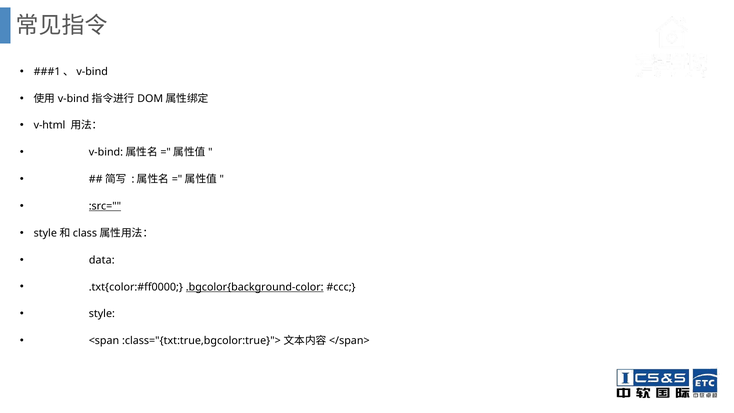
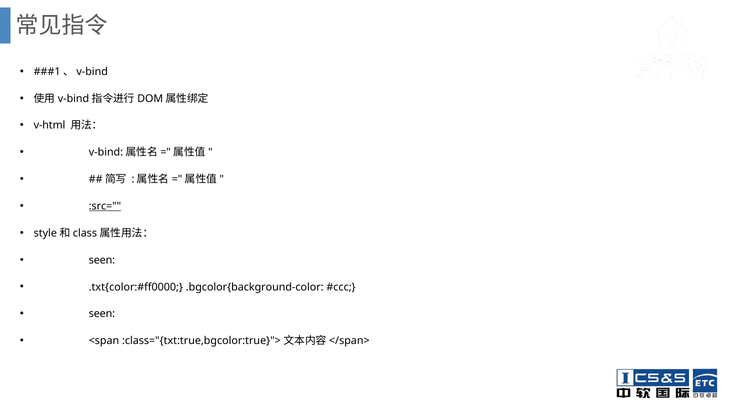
data: data -> seen (102, 260)
.bgcolor{background-color underline: present -> none (255, 287)
style: style -> seen (102, 314)
